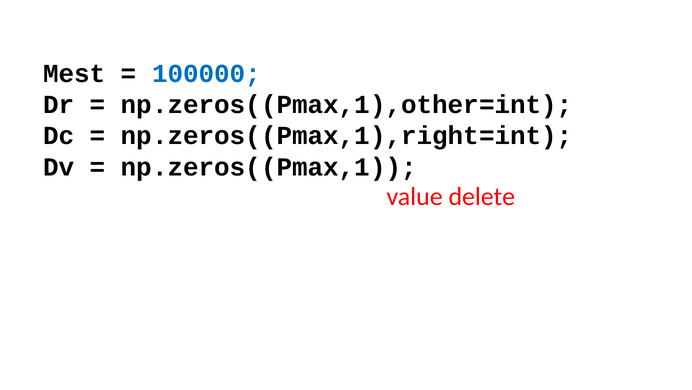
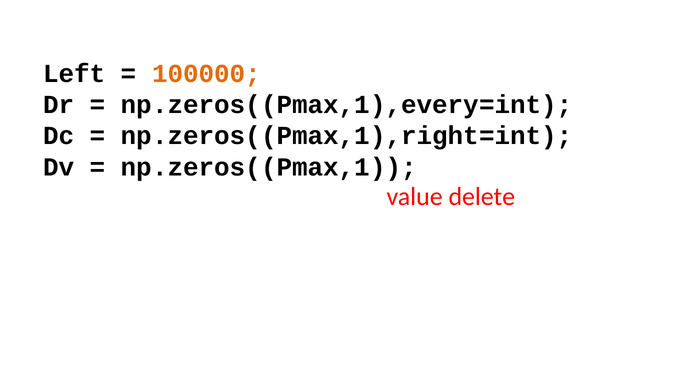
Mest: Mest -> Left (74, 73)
100000 colour: blue -> orange (207, 73)
np.zeros((Pmax,1),other=int: np.zeros((Pmax,1),other=int -> np.zeros((Pmax,1),every=int (347, 104)
